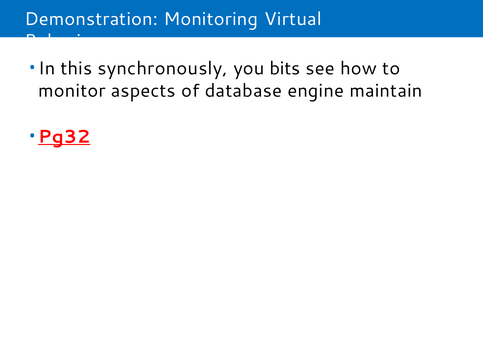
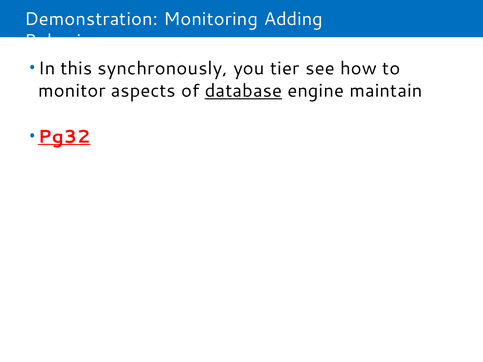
Virtual: Virtual -> Adding (293, 19)
bits: bits -> tier (285, 68)
database underline: none -> present (243, 91)
